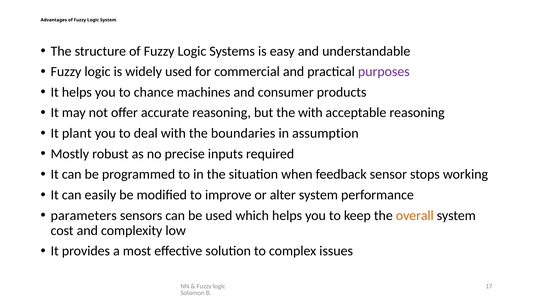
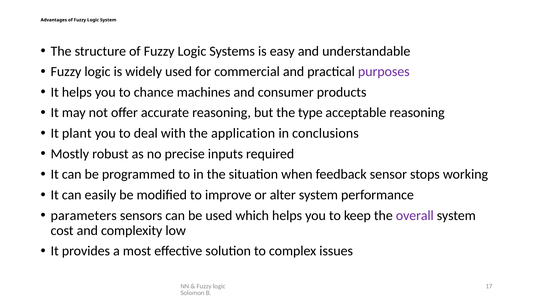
the with: with -> type (310, 113)
boundaries: boundaries -> application (243, 133)
assumption: assumption -> conclusions (325, 133)
overall colour: orange -> purple (415, 215)
